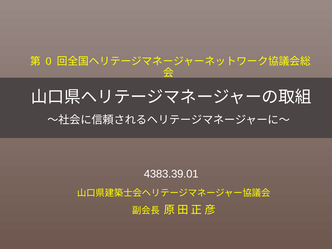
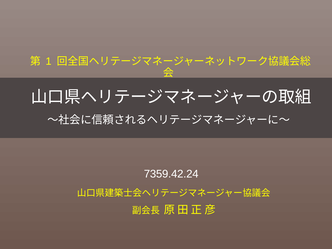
0: 0 -> 1 (49, 61)
4383.39.01: 4383.39.01 -> 7359.42.24 (171, 174)
